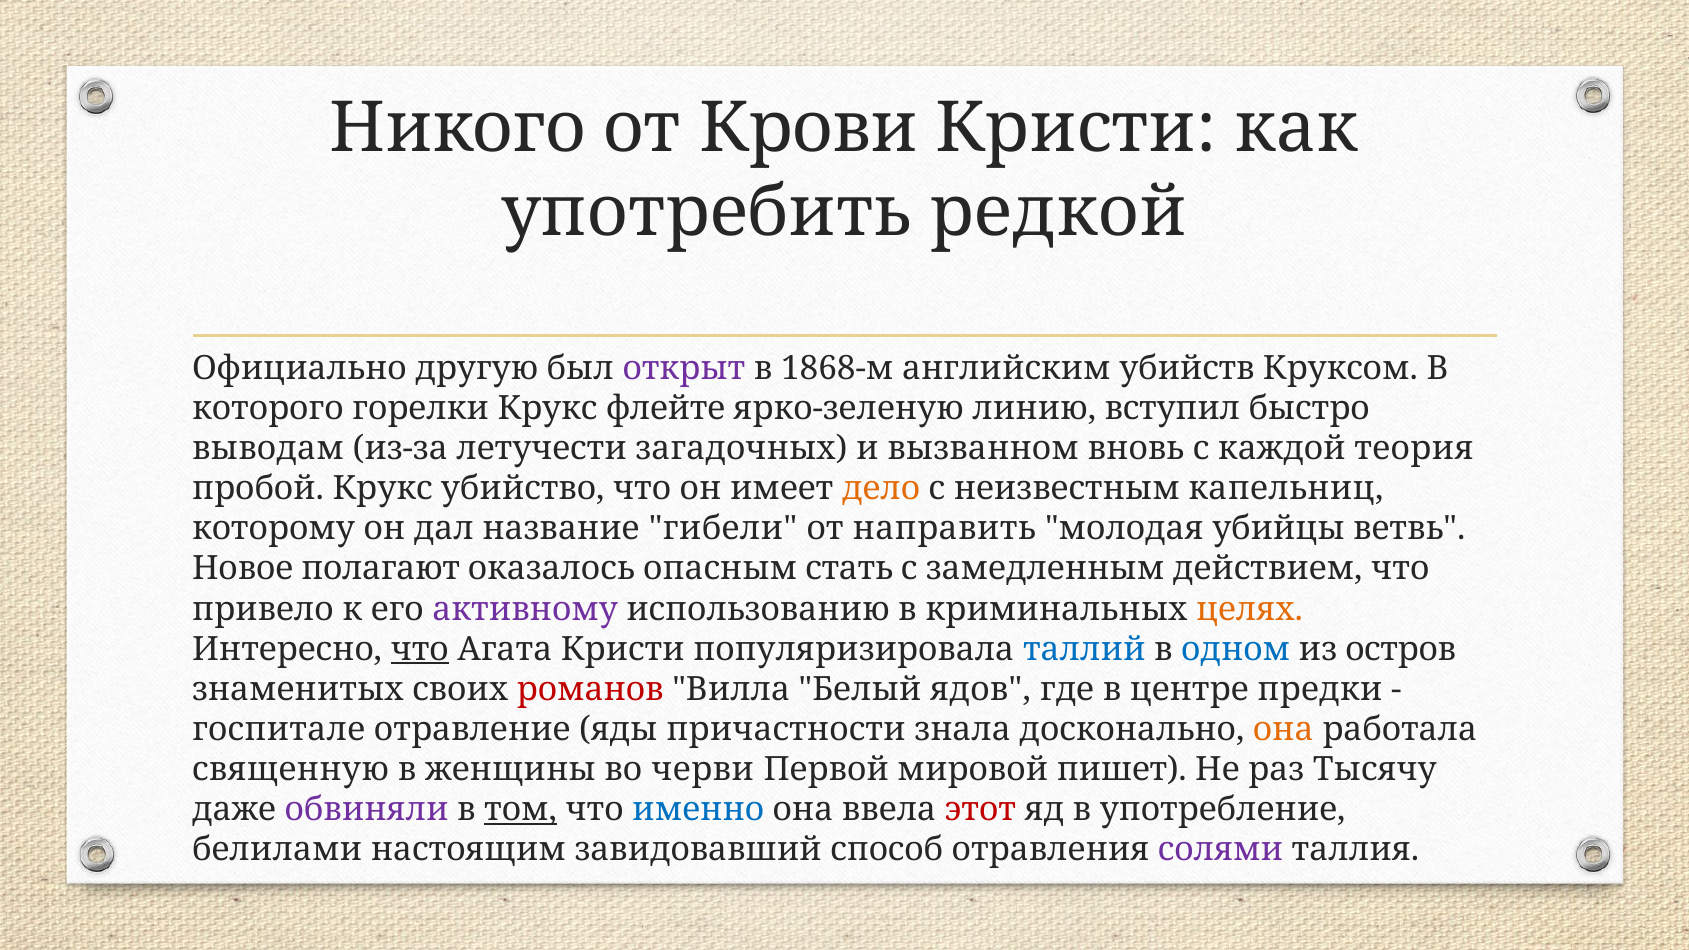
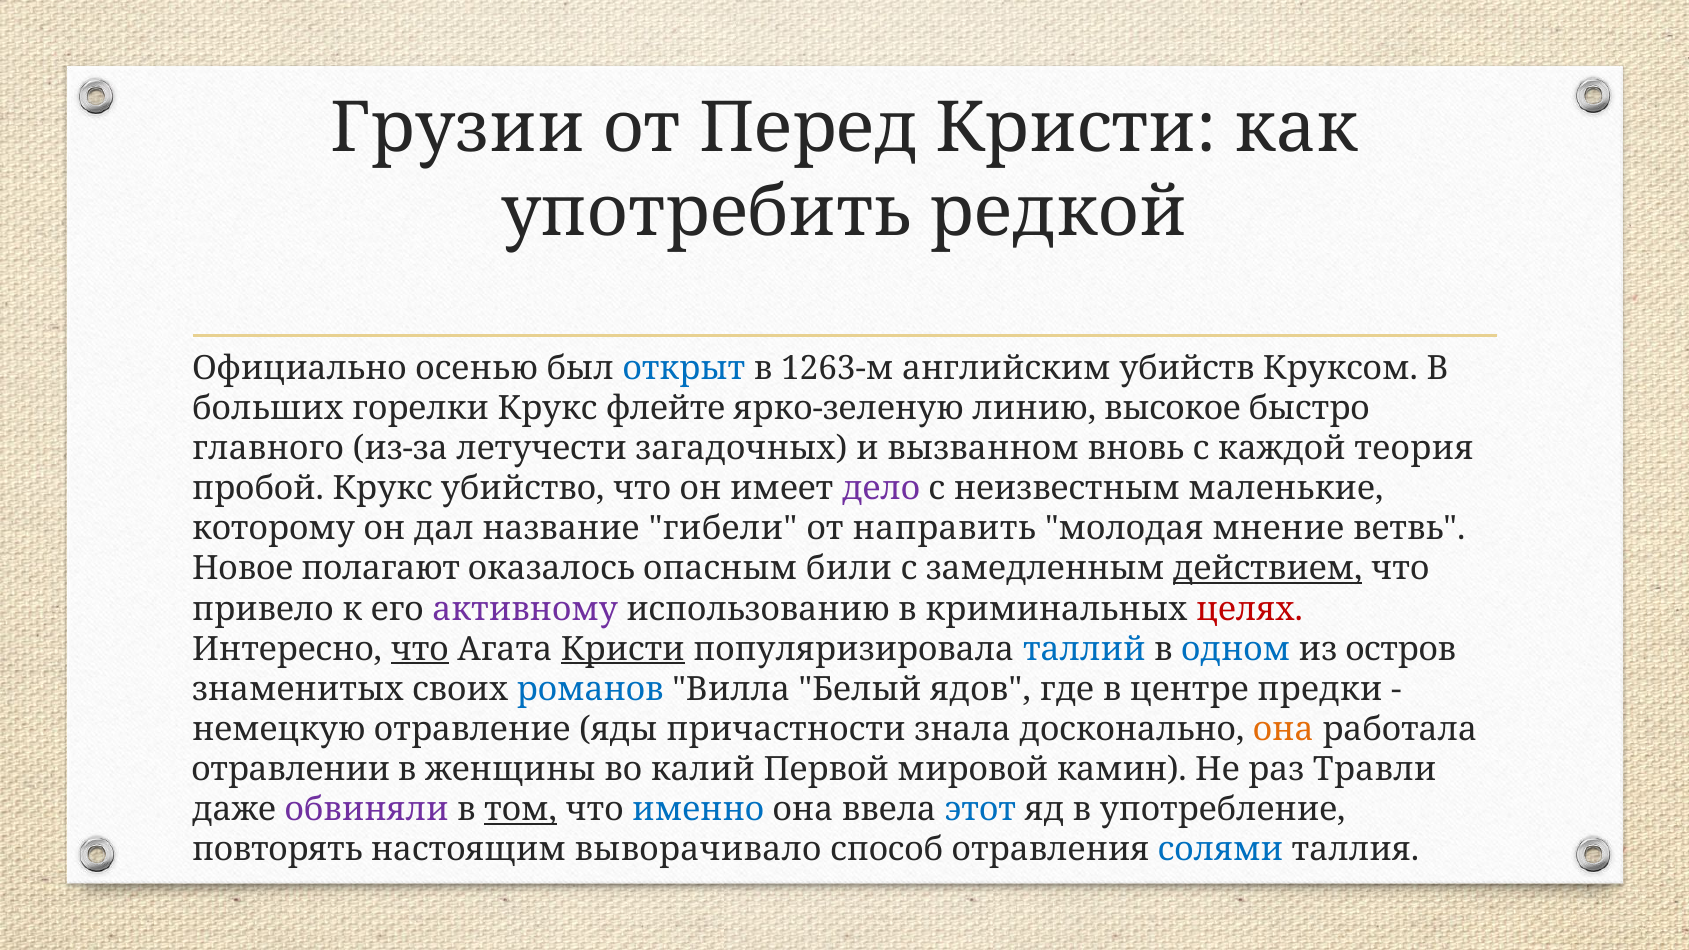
Никого: Никого -> Грузии (458, 128)
Крови: Крови -> Перед (808, 128)
другую: другую -> осенью (477, 368)
открыт colour: purple -> blue (684, 368)
1868-м: 1868-м -> 1263-м (837, 368)
которого: которого -> больших (268, 409)
вступил: вступил -> высокое (1172, 409)
выводам: выводам -> главного (268, 449)
дело colour: orange -> purple (881, 489)
капельниц: капельниц -> маленькие (1286, 489)
убийцы: убийцы -> мнение (1278, 529)
стать: стать -> били (849, 569)
действием underline: none -> present (1268, 569)
целях colour: orange -> red (1250, 609)
Кристи underline: none -> present (623, 649)
романов colour: red -> blue (590, 689)
госпитале: госпитале -> немецкую (279, 729)
священную: священную -> отравлении (291, 769)
черви: черви -> калий (703, 769)
пишет: пишет -> камин (1122, 769)
Тысячу: Тысячу -> Травли (1375, 769)
этот colour: red -> blue (980, 810)
белилами: белилами -> повторять (277, 850)
завидовавший: завидовавший -> выворачивало (698, 850)
солями colour: purple -> blue (1221, 850)
